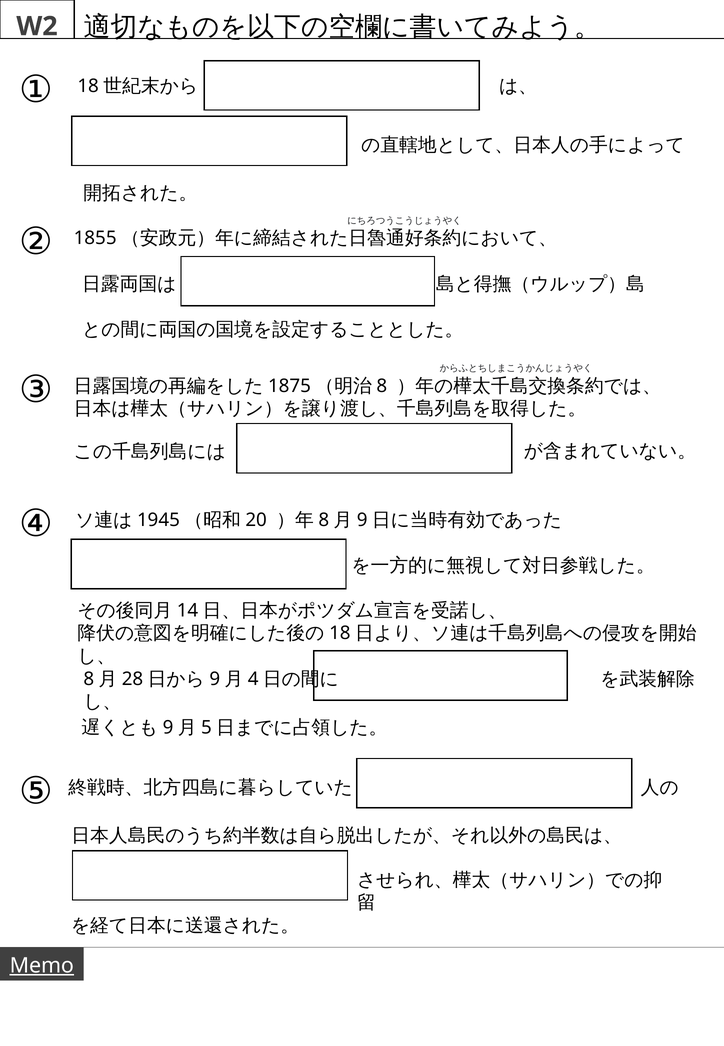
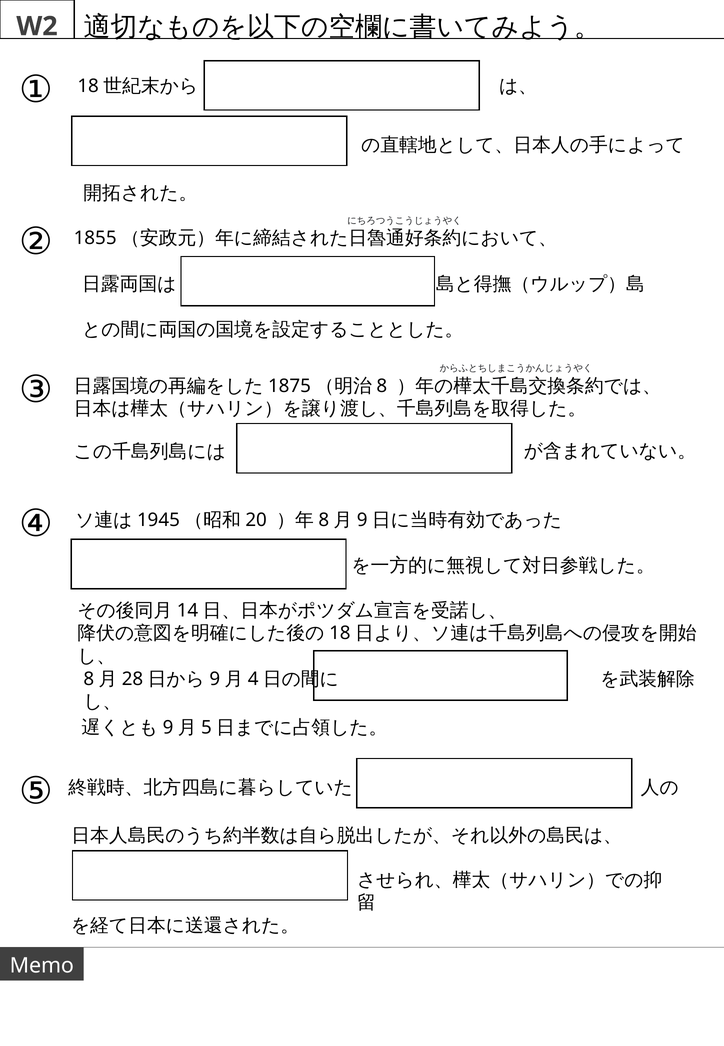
Memo underline: present -> none (42, 965)
